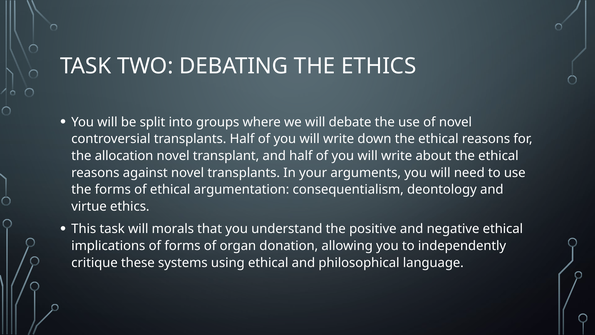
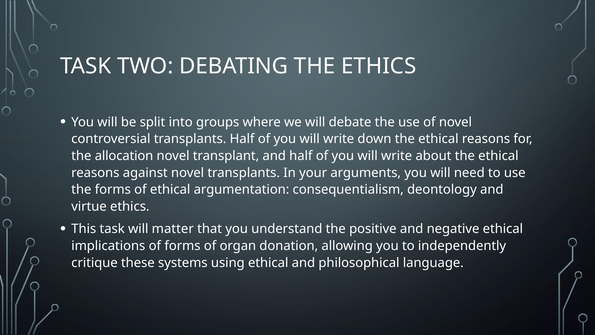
morals: morals -> matter (173, 229)
